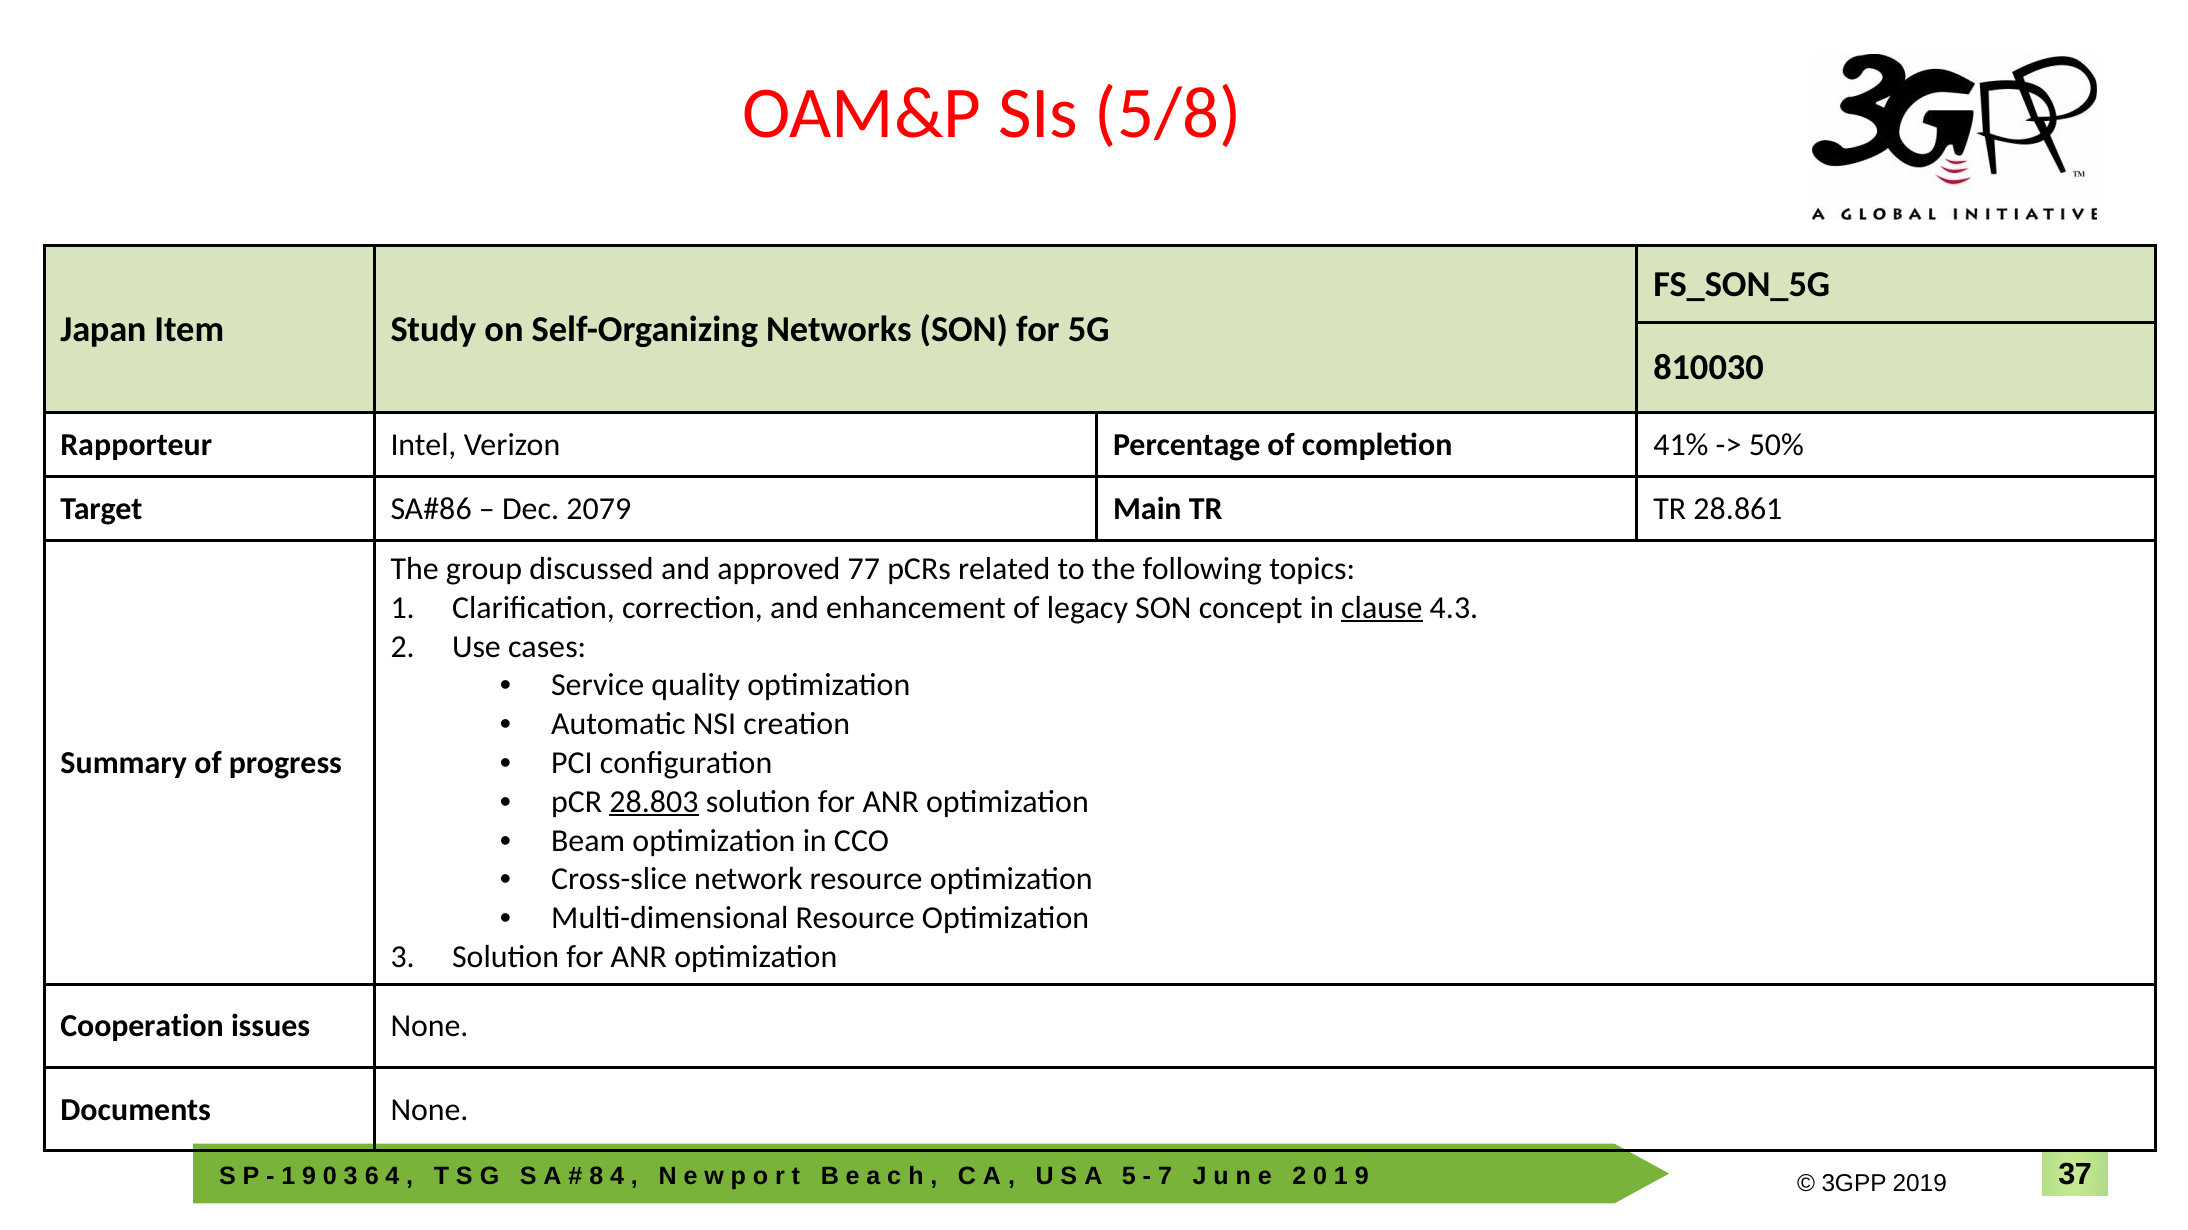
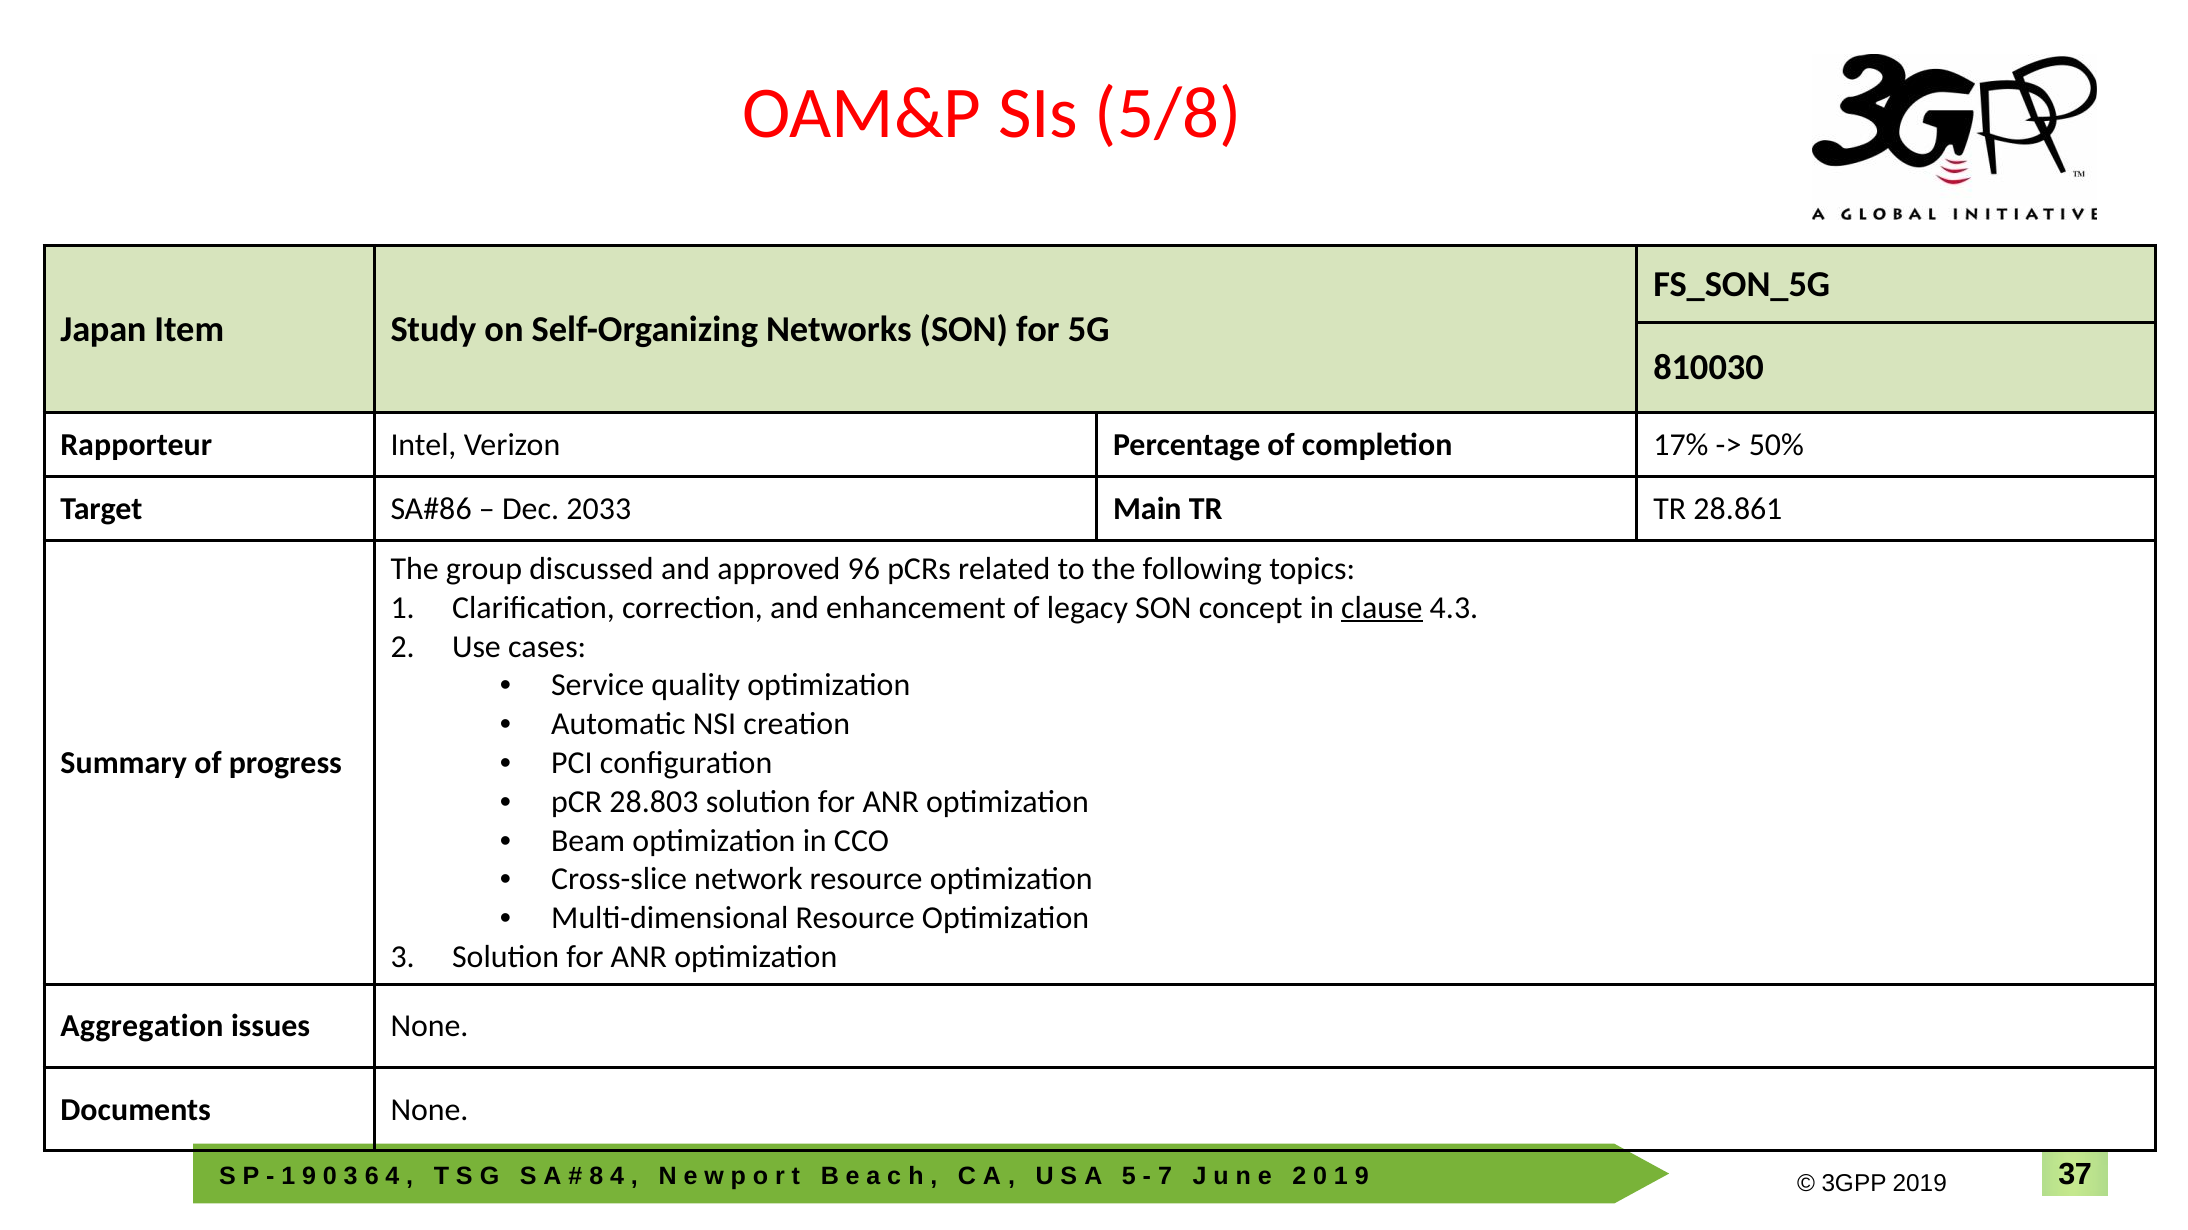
41%: 41% -> 17% (1681, 445)
2079: 2079 -> 2033 (599, 510)
77: 77 -> 96 (864, 569)
28.803 underline: present -> none (654, 802)
Cooperation: Cooperation -> Aggregation (142, 1027)
